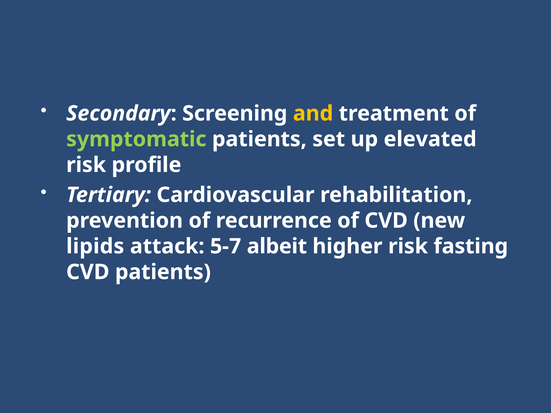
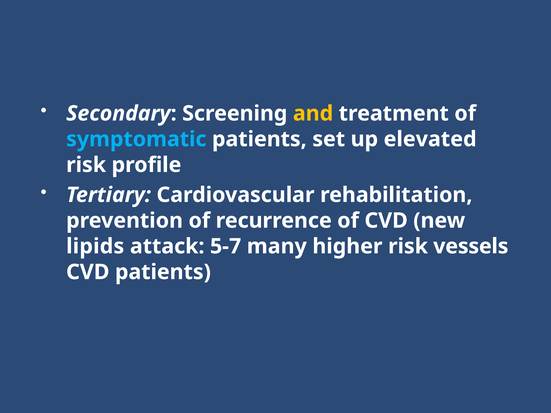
symptomatic colour: light green -> light blue (136, 139)
albeit: albeit -> many (277, 246)
fasting: fasting -> vessels (471, 246)
